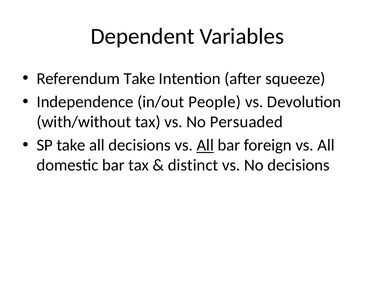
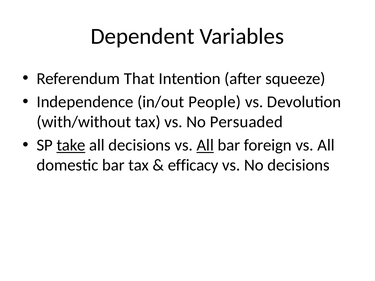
Referendum Take: Take -> That (139, 79)
take underline: none -> present (71, 145)
distinct: distinct -> efficacy (193, 165)
